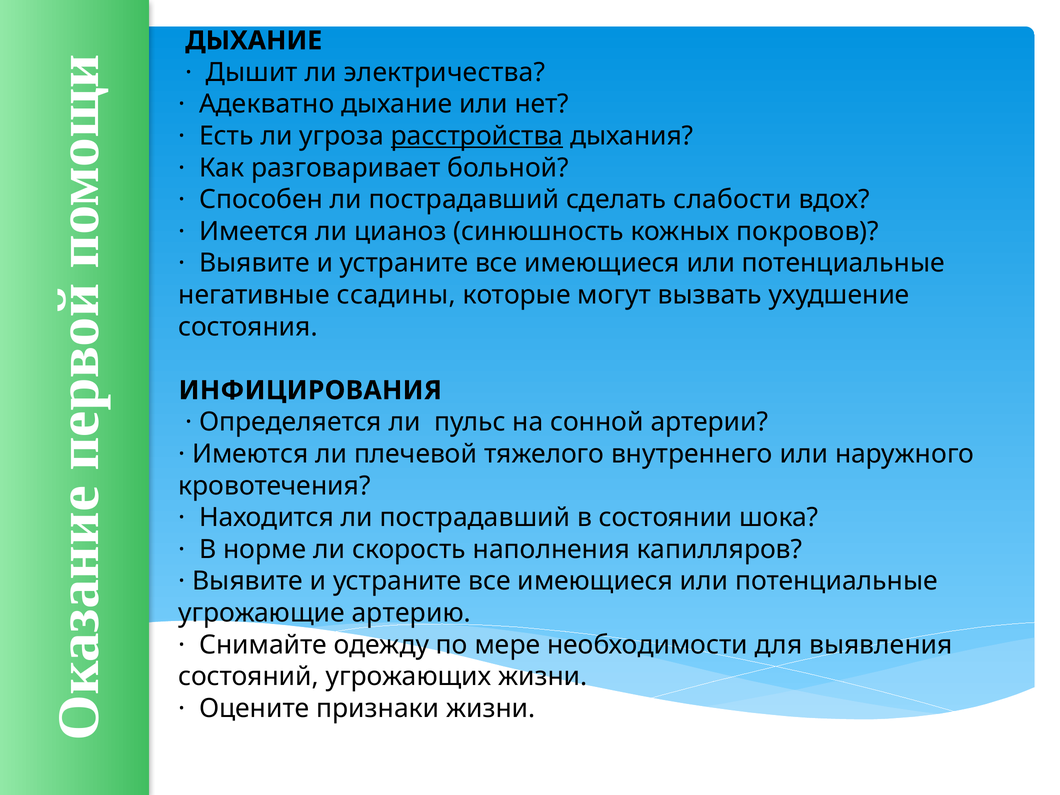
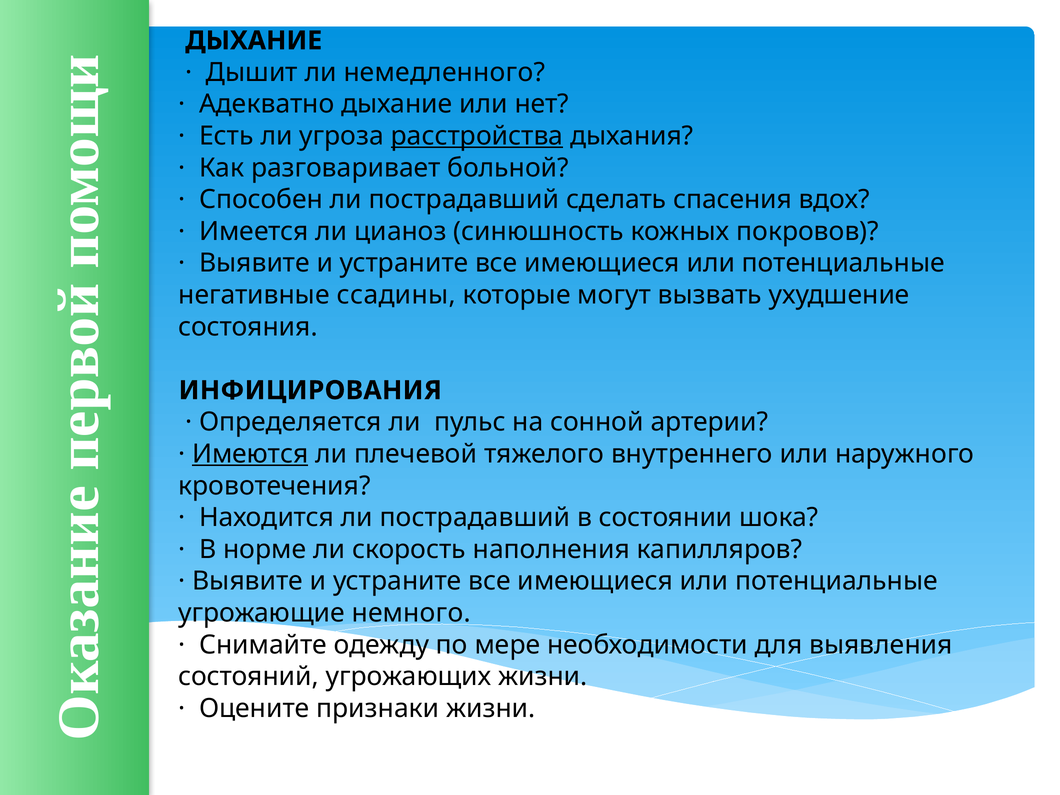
электричества: электричества -> немедленного (444, 72)
слабости: слабости -> спасения (733, 200)
Имеются underline: none -> present (250, 454)
артерию: артерию -> немного (411, 613)
